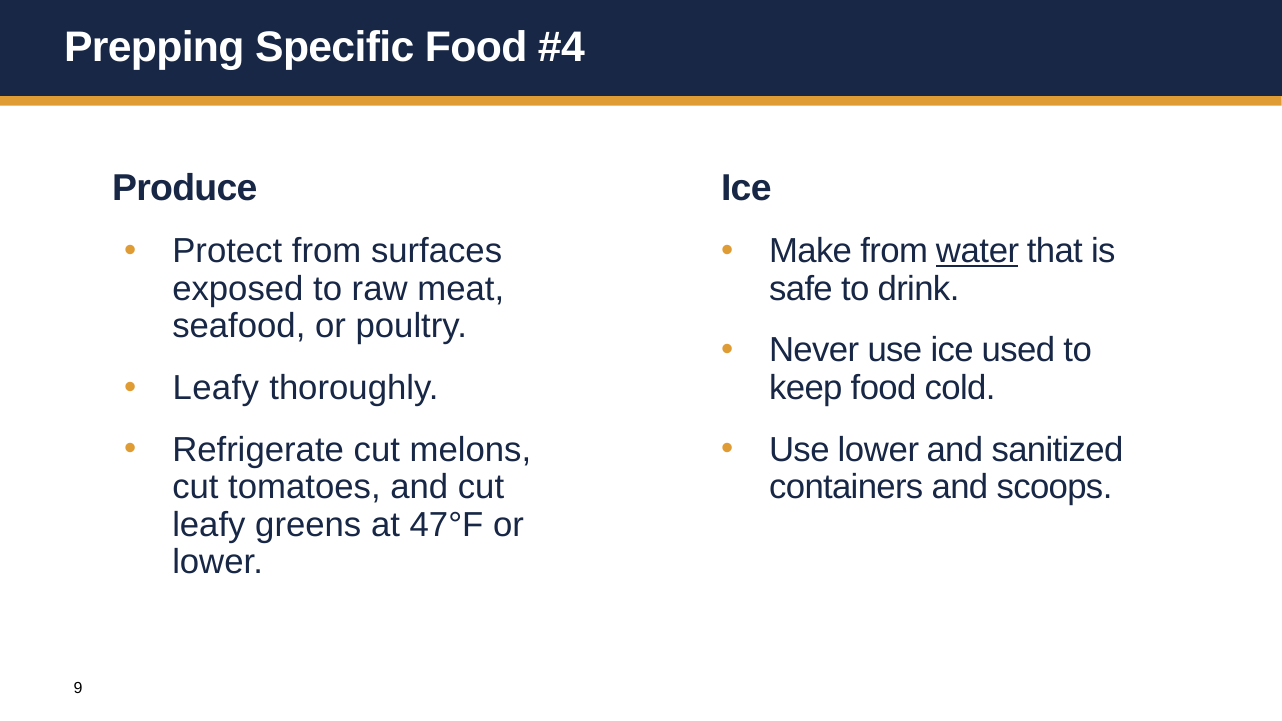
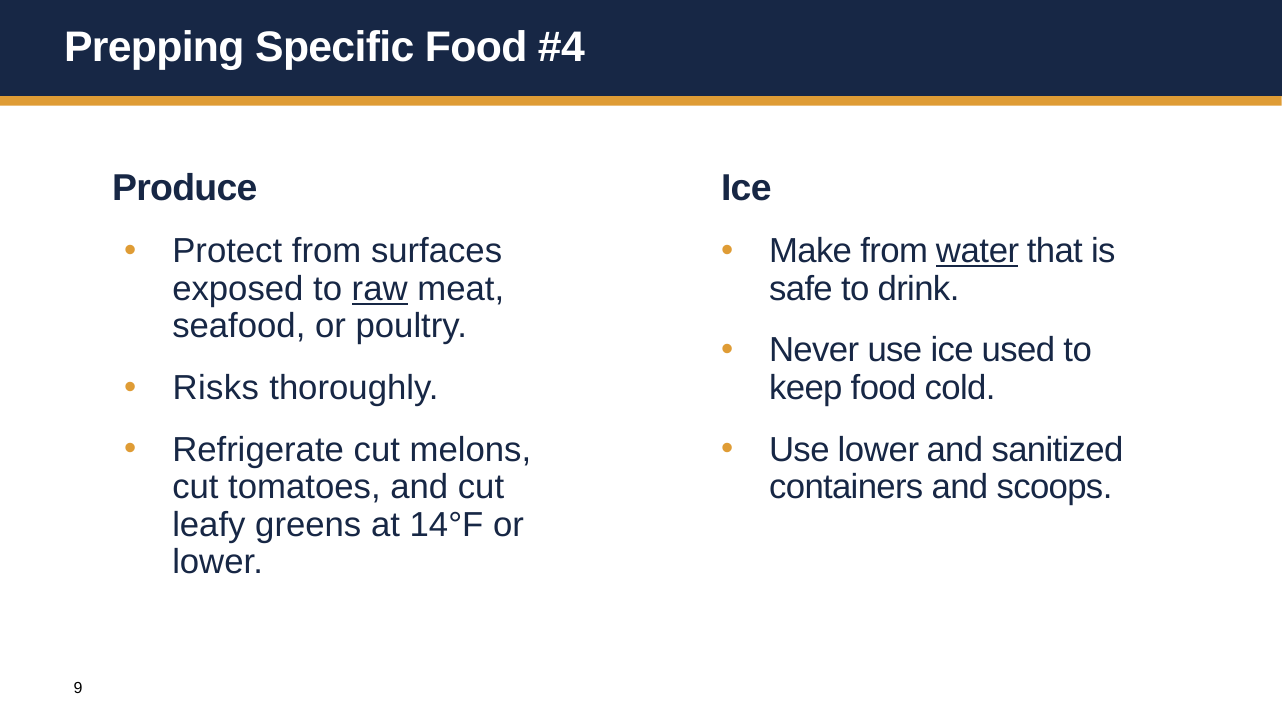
raw underline: none -> present (380, 289)
Leafy: Leafy -> Risks (216, 388)
47°F: 47°F -> 14°F (446, 525)
